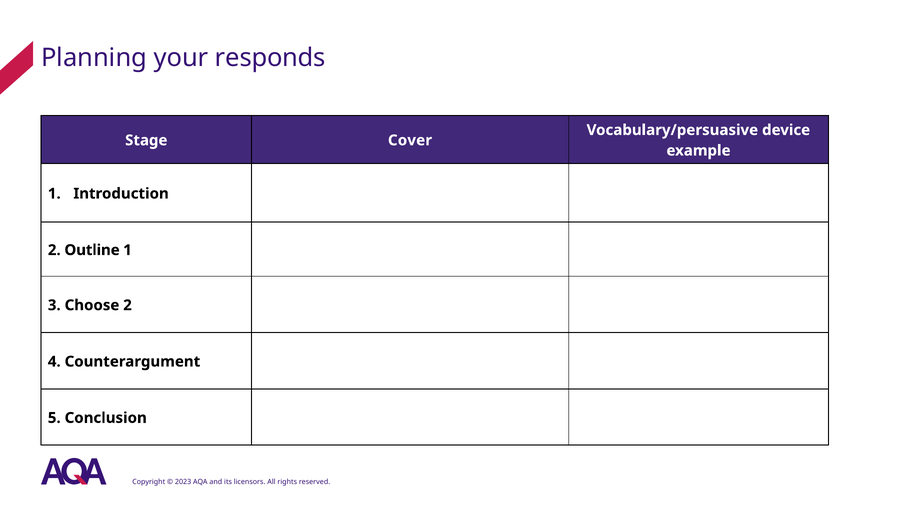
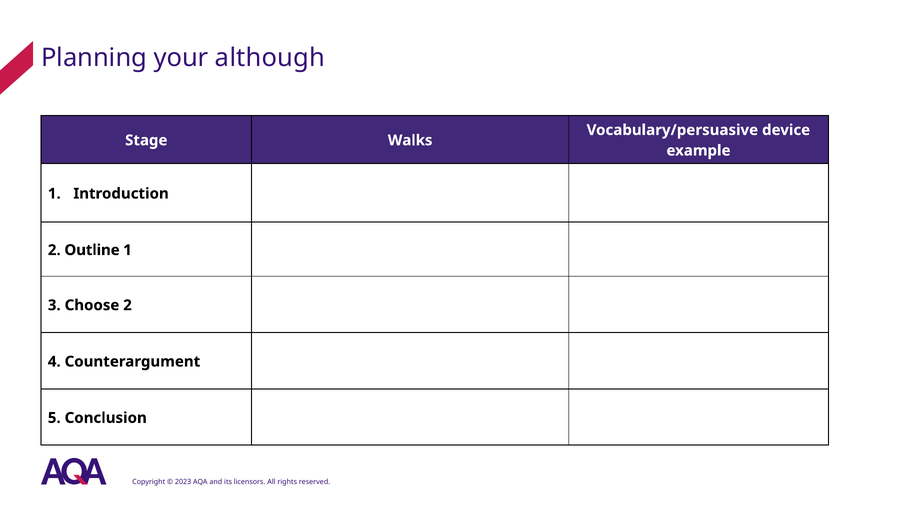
responds: responds -> although (270, 58)
Cover: Cover -> Walks (410, 140)
